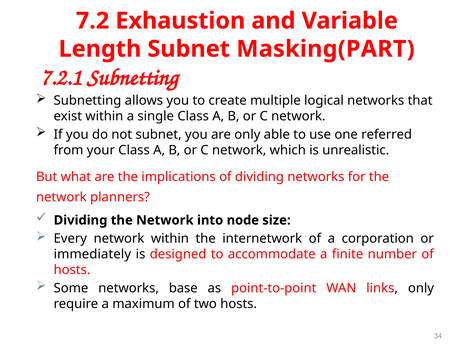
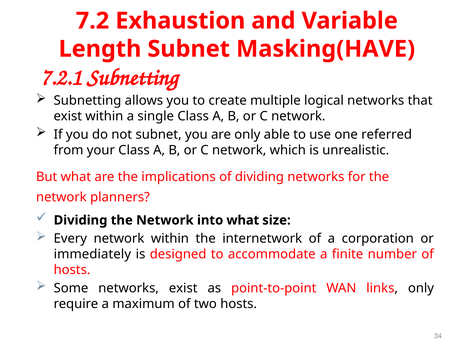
Masking(PART: Masking(PART -> Masking(HAVE (326, 49)
into node: node -> what (243, 221)
networks base: base -> exist (183, 288)
